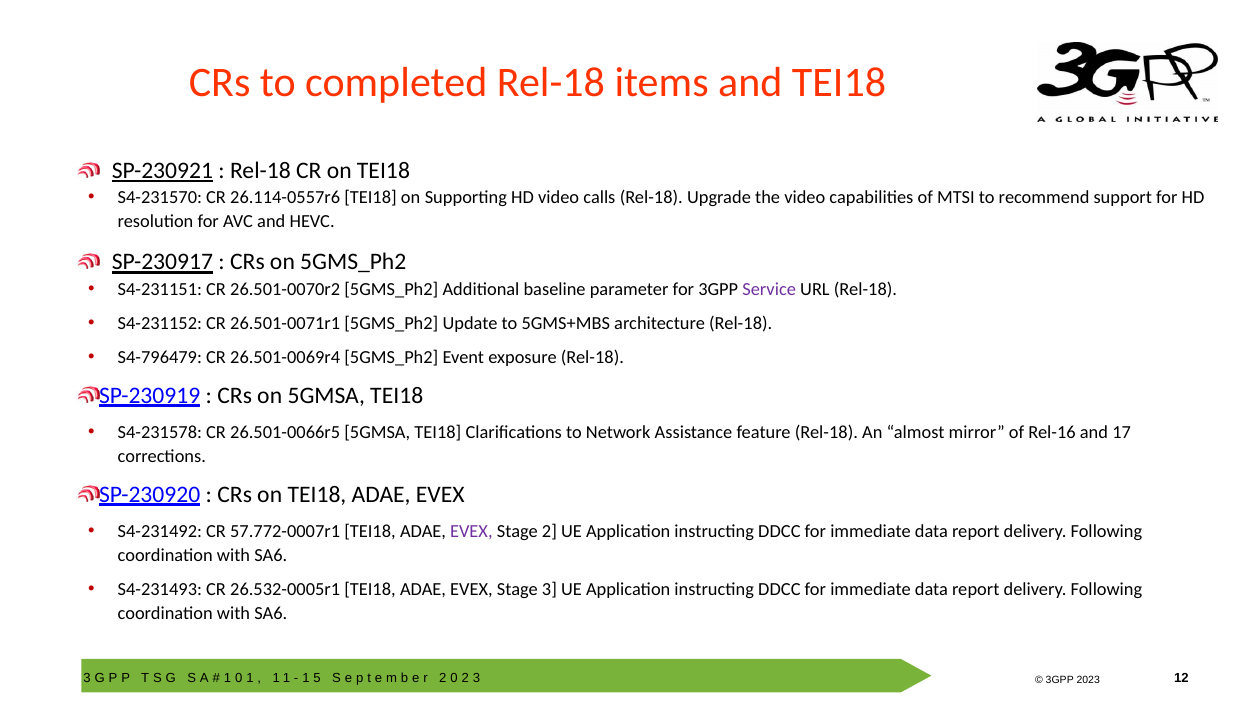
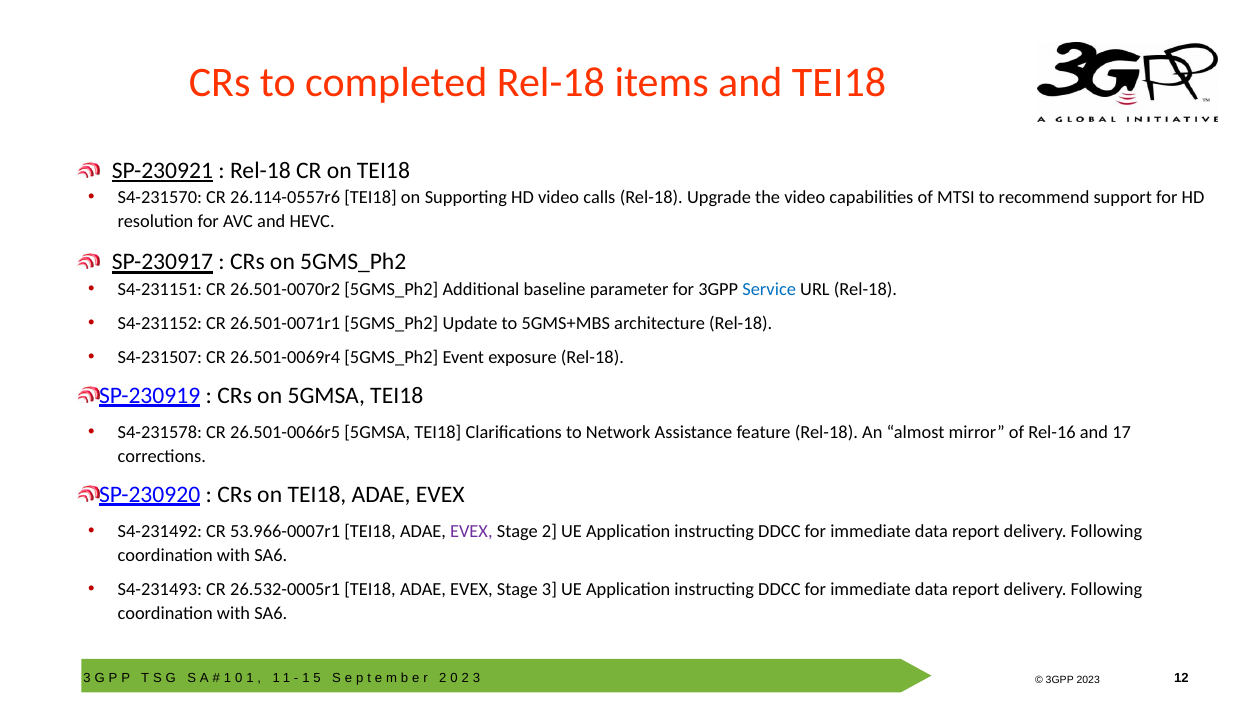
Service colour: purple -> blue (769, 289)
S4-796479: S4-796479 -> S4-231507 (160, 357)
57.772-0007r1: 57.772-0007r1 -> 53.966-0007r1 (285, 531)
